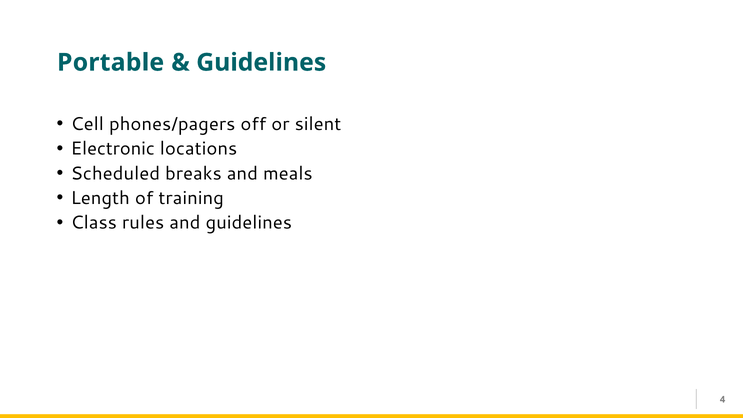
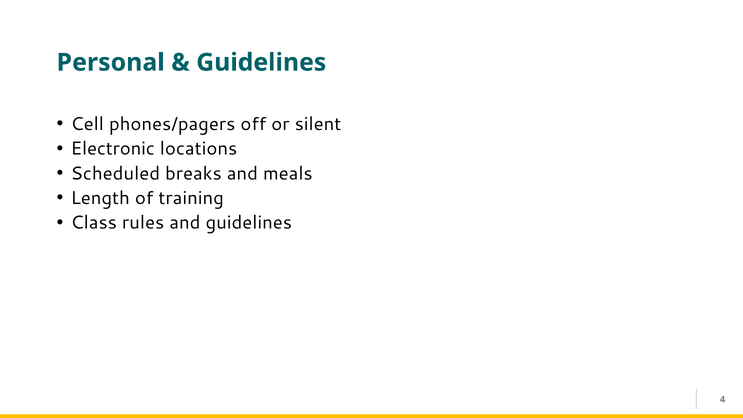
Portable: Portable -> Personal (111, 62)
